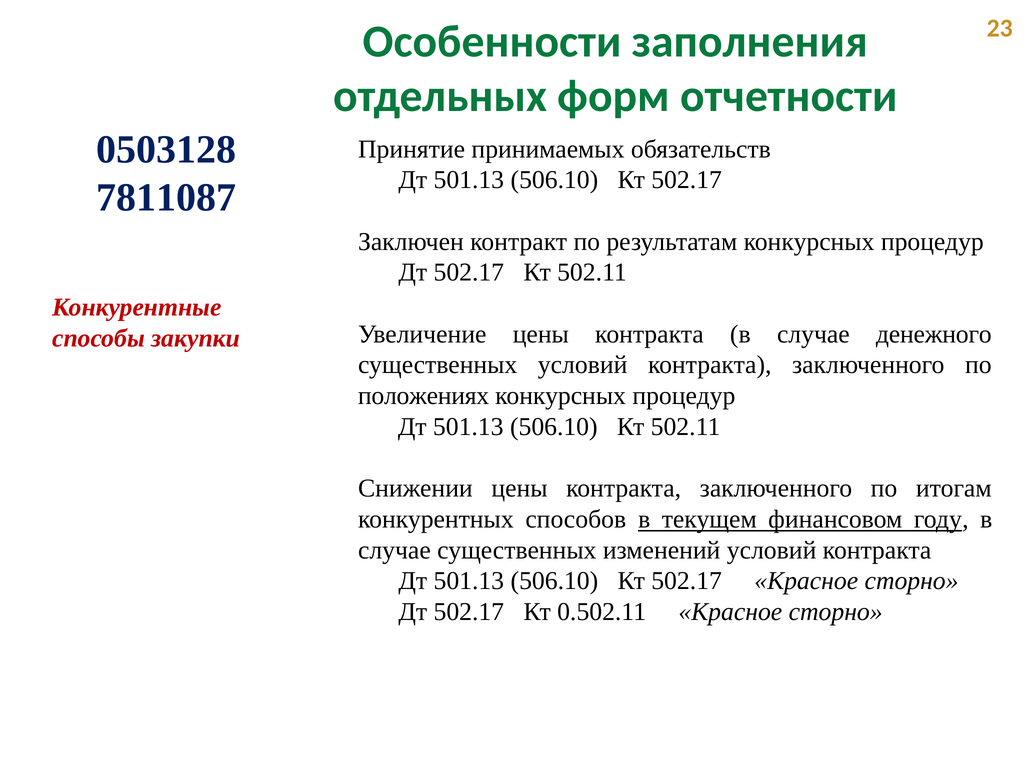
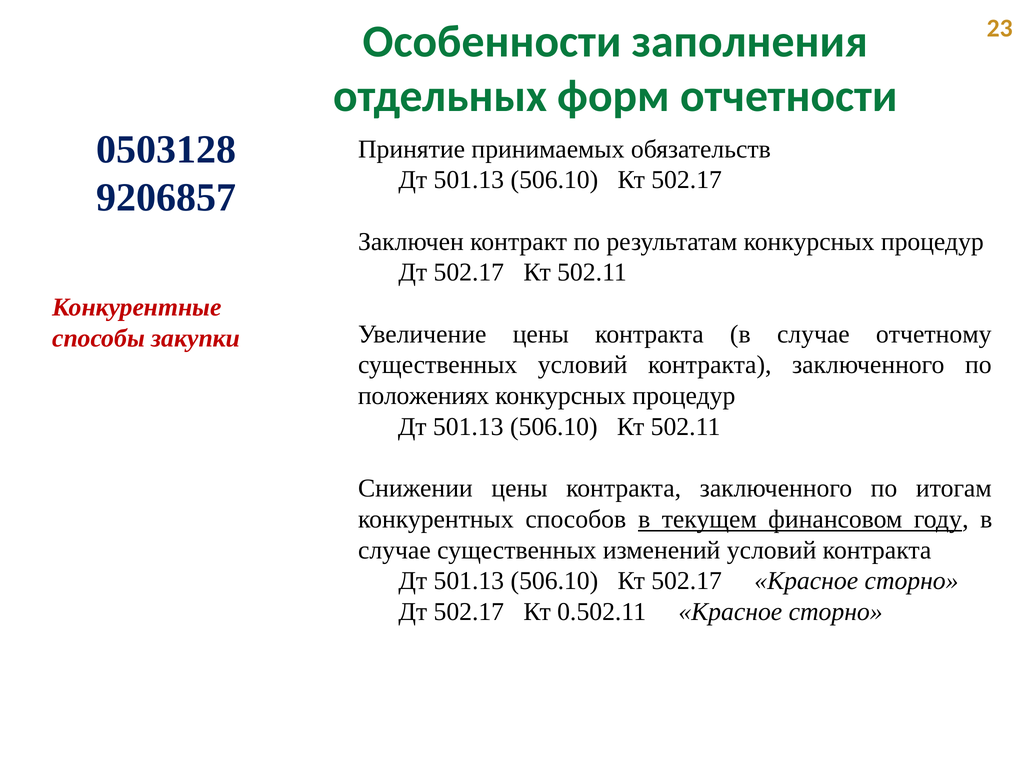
7811087: 7811087 -> 9206857 (166, 197)
денежного: денежного -> отчетному (934, 334)
